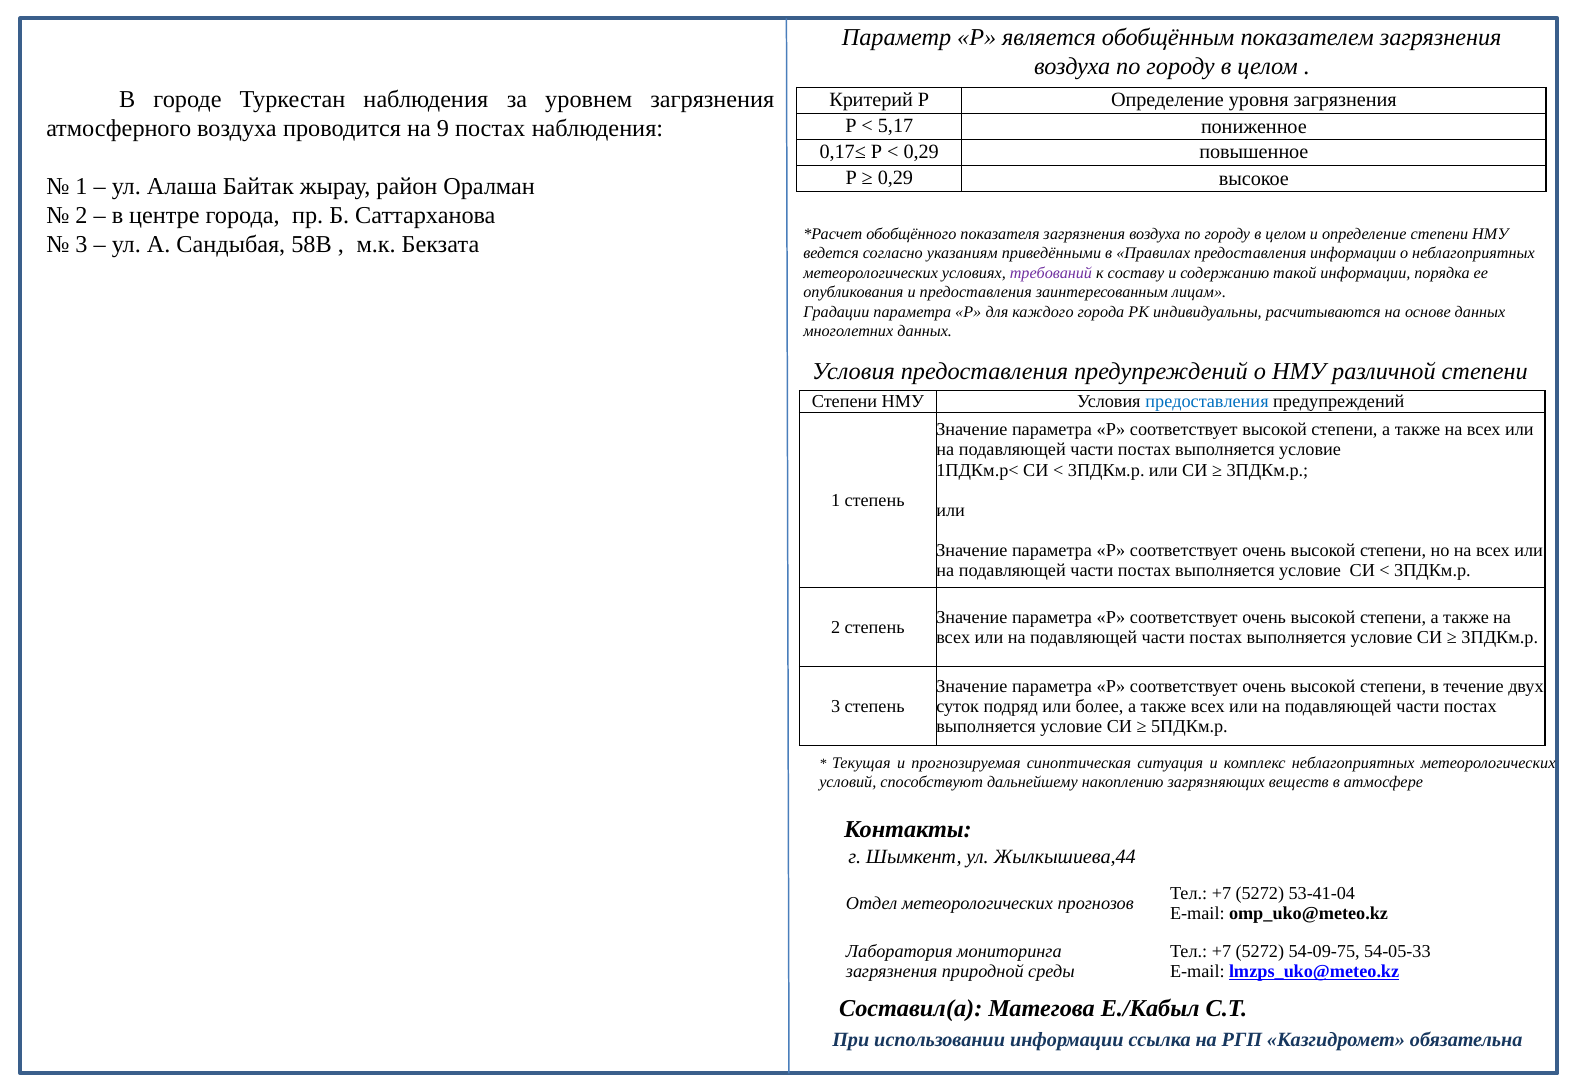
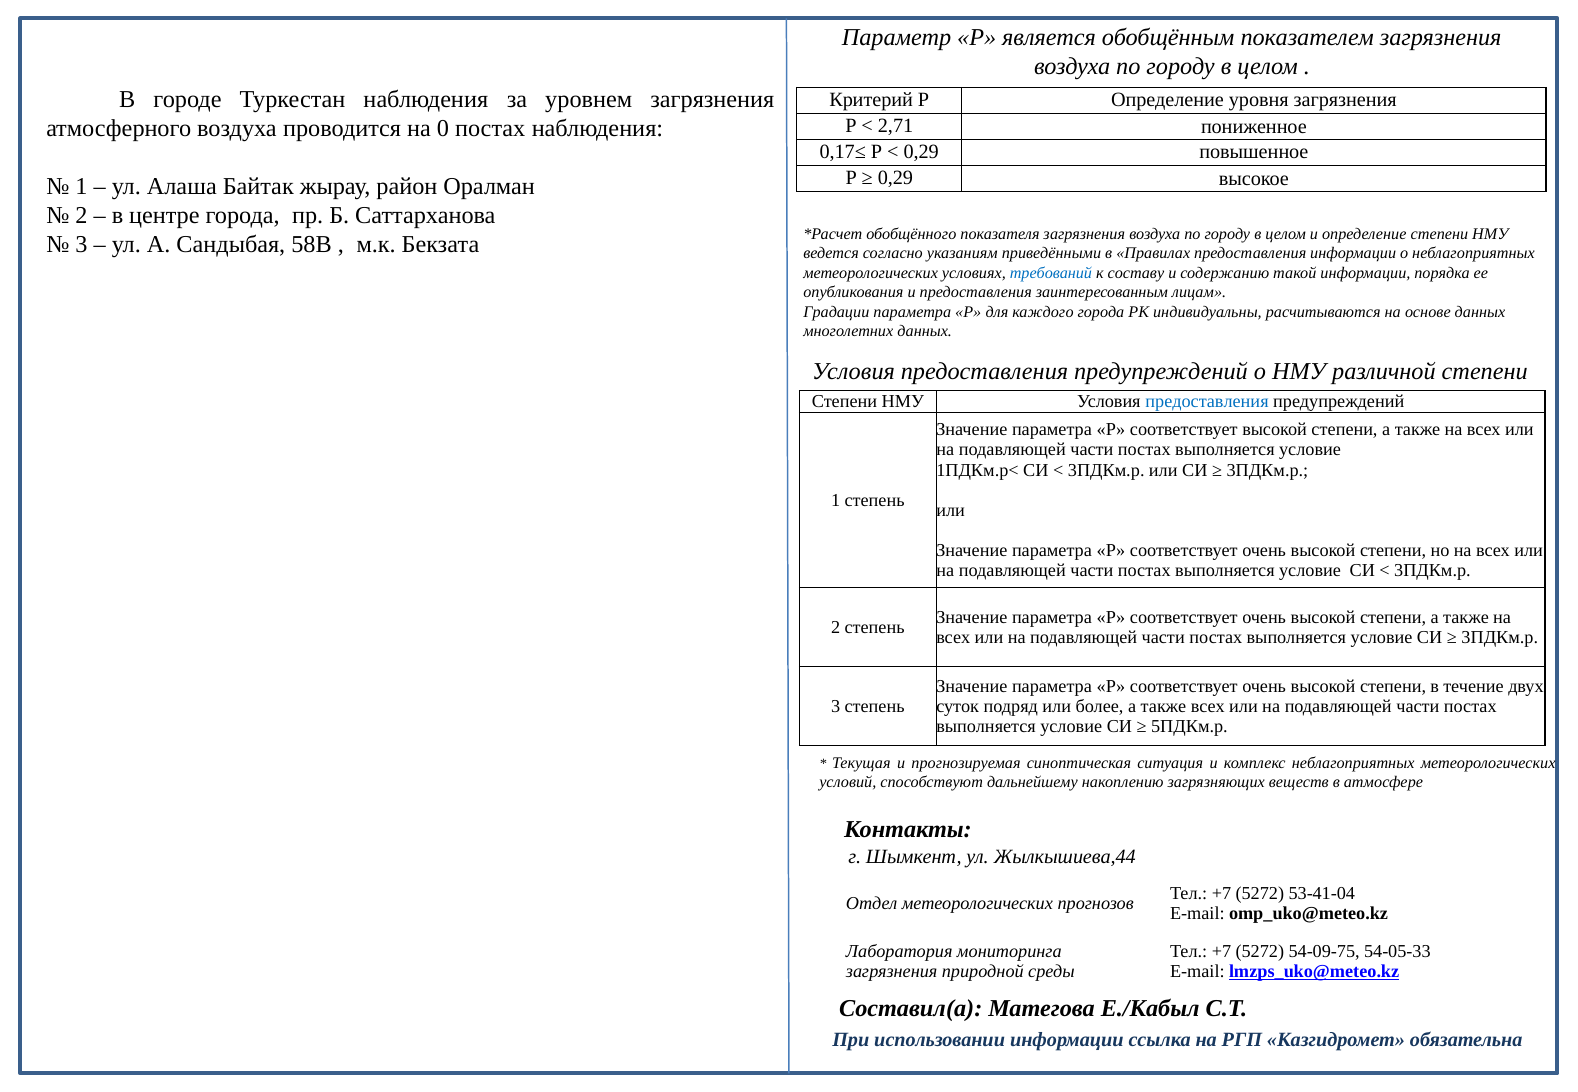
5,17: 5,17 -> 2,71 (896, 126)
9: 9 -> 0 (443, 128)
требований colour: purple -> blue (1051, 273)
